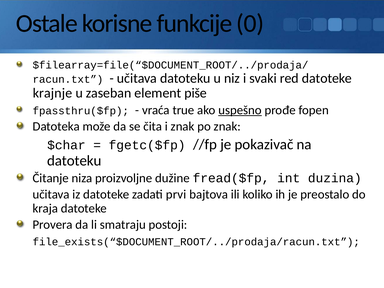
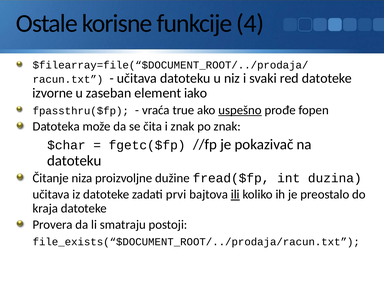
0: 0 -> 4 (250, 23)
krajnje: krajnje -> izvorne (53, 93)
piše: piše -> iako (196, 93)
ili underline: none -> present (235, 195)
